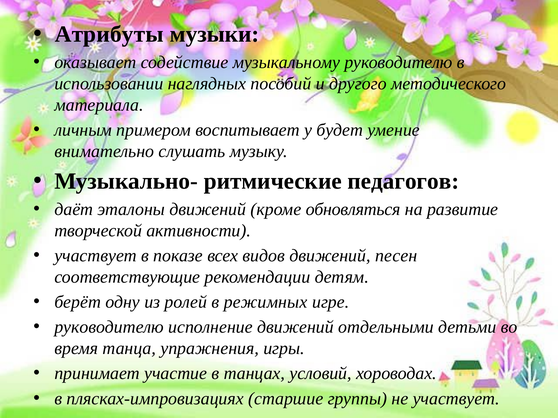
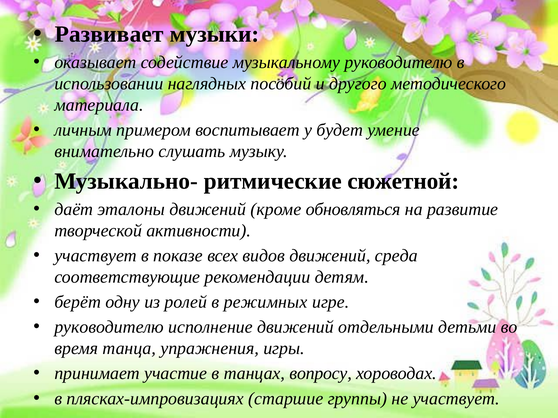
Атрибуты: Атрибуты -> Развивает (109, 34)
педагогов: педагогов -> сюжетной (403, 181)
песен: песен -> среда (396, 256)
условий: условий -> вопросу (321, 374)
